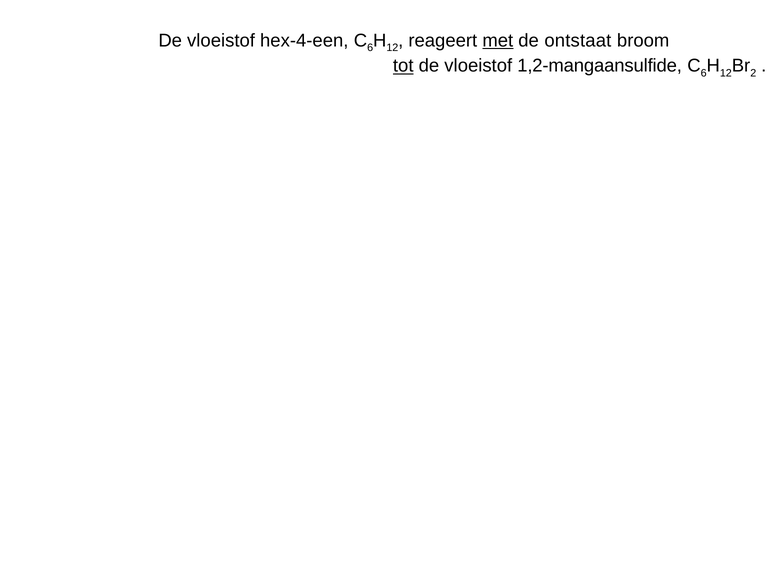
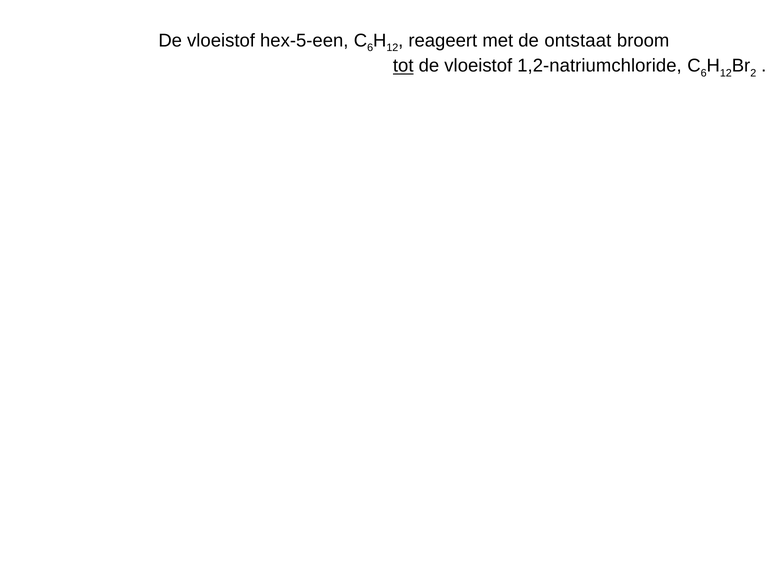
hex-4-een: hex-4-een -> hex-5-een (304, 41)
met underline: present -> none (498, 41)
1,2-mangaansulfide: 1,2-mangaansulfide -> 1,2-natriumchloride (599, 66)
